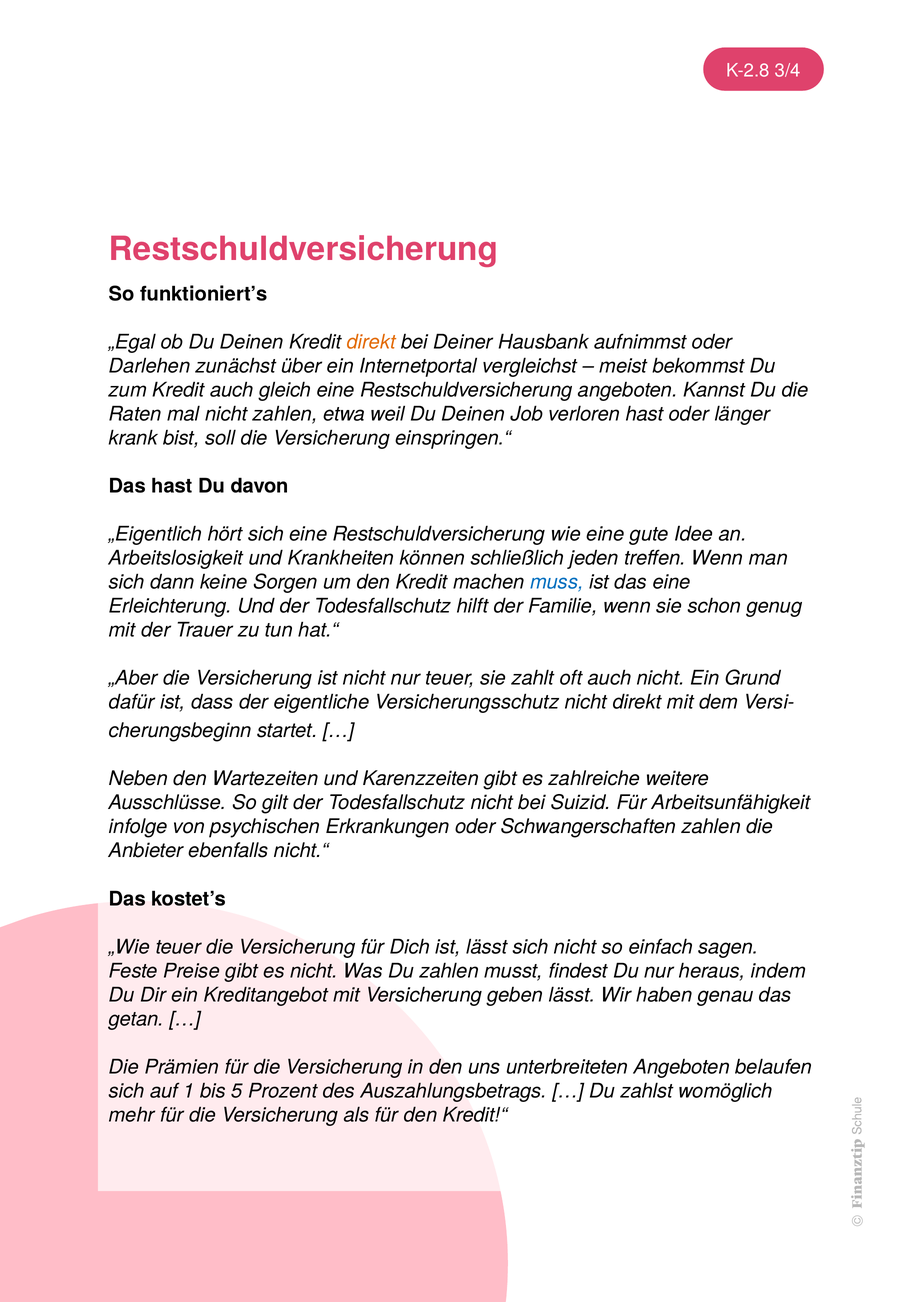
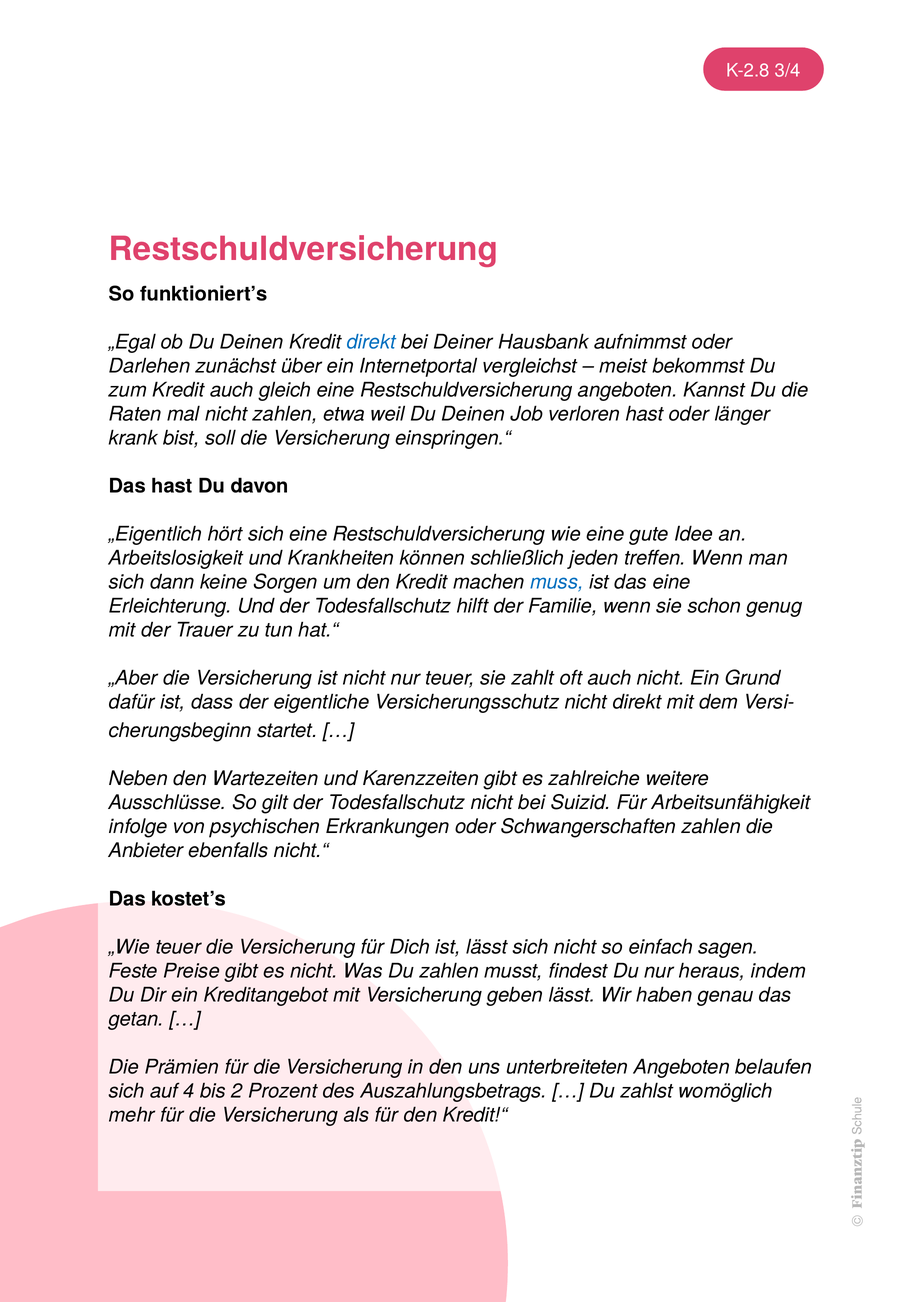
direkt colour: orange -> blue (371, 342)
1: 1 -> 4 (189, 1092)
5: 5 -> 2 (237, 1092)
